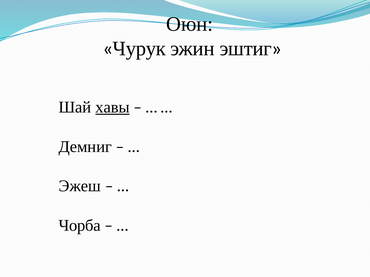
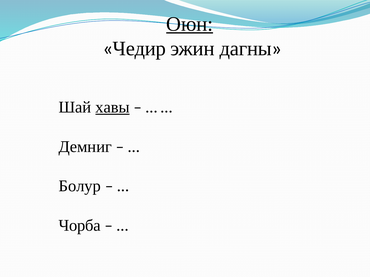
Оюн underline: none -> present (190, 24)
Чурук: Чурук -> Чедир (139, 49)
эштиг: эштиг -> дагны (246, 49)
Эжеш: Эжеш -> Болур (80, 186)
